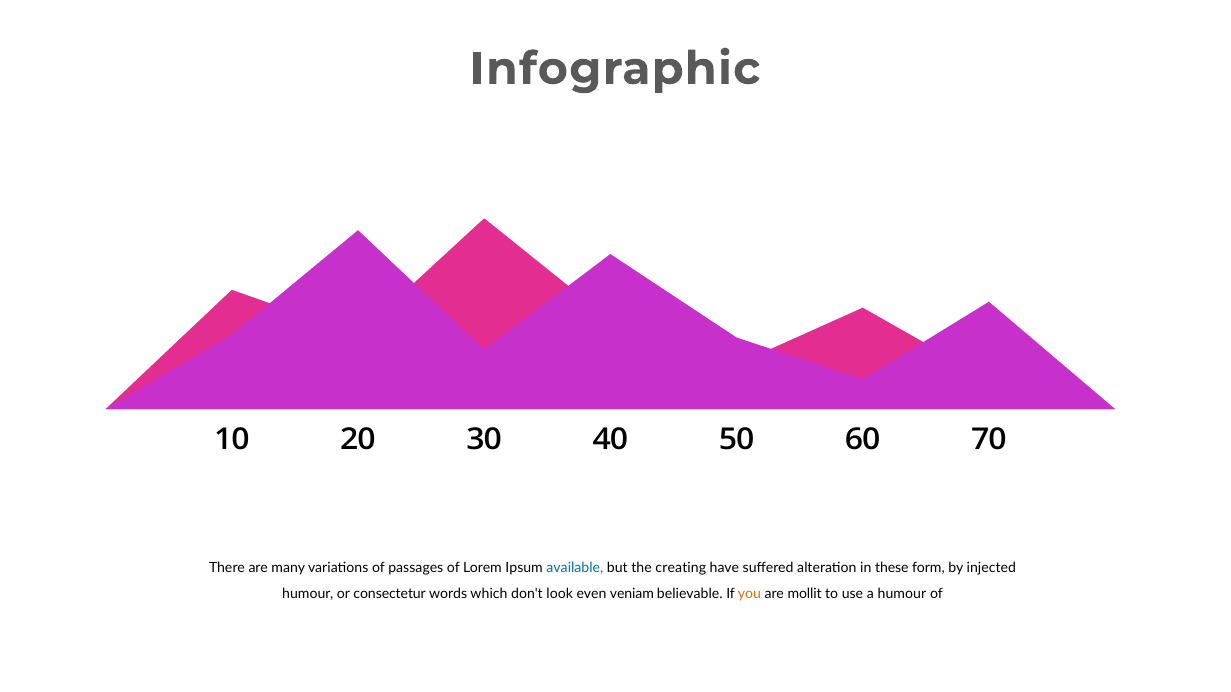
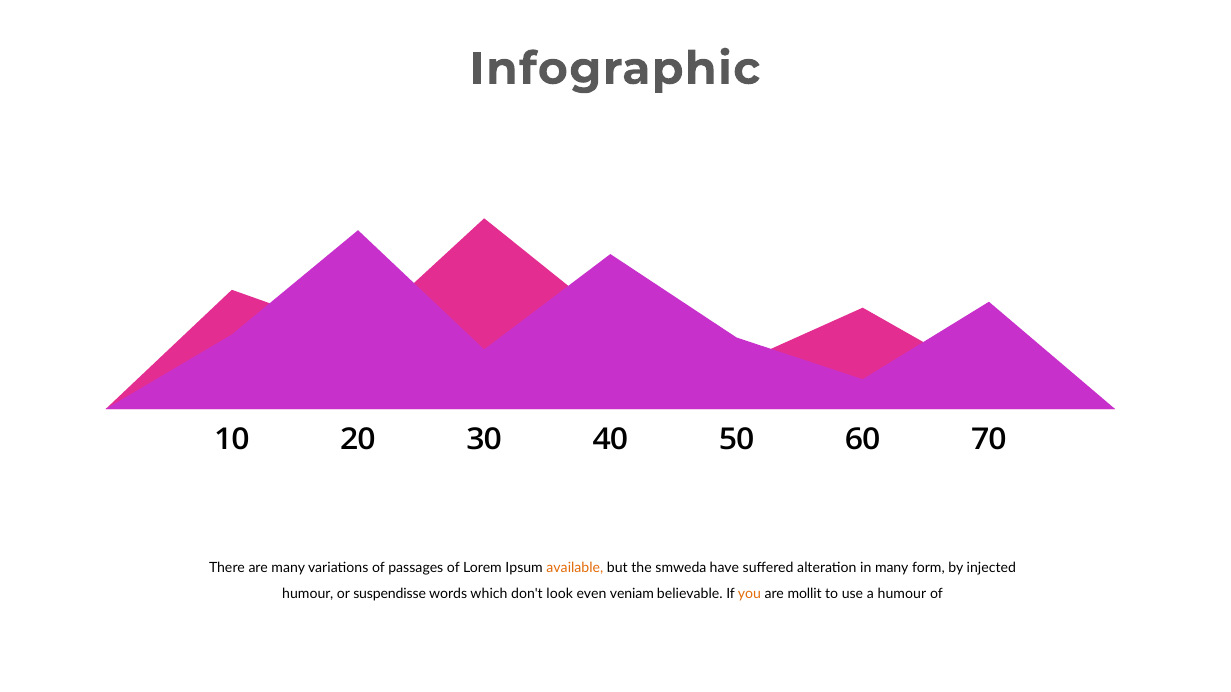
available colour: blue -> orange (575, 568)
creating: creating -> smweda (681, 568)
in these: these -> many (892, 568)
consectetur: consectetur -> suspendisse (390, 594)
